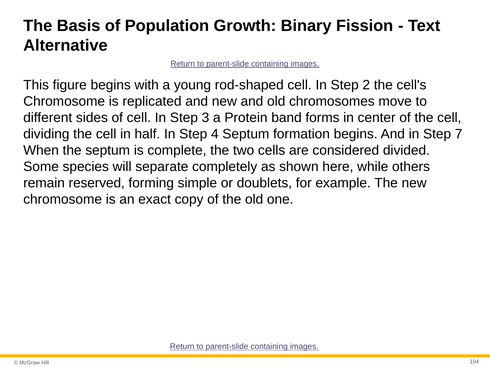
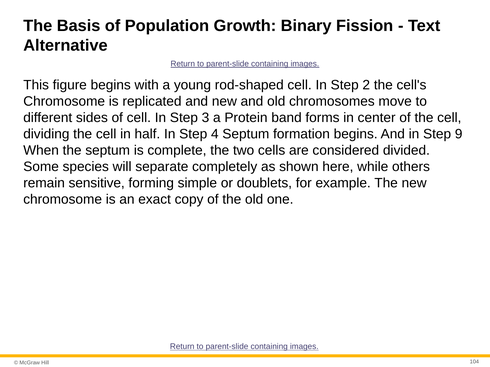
7: 7 -> 9 (459, 134)
reserved: reserved -> sensitive (97, 183)
